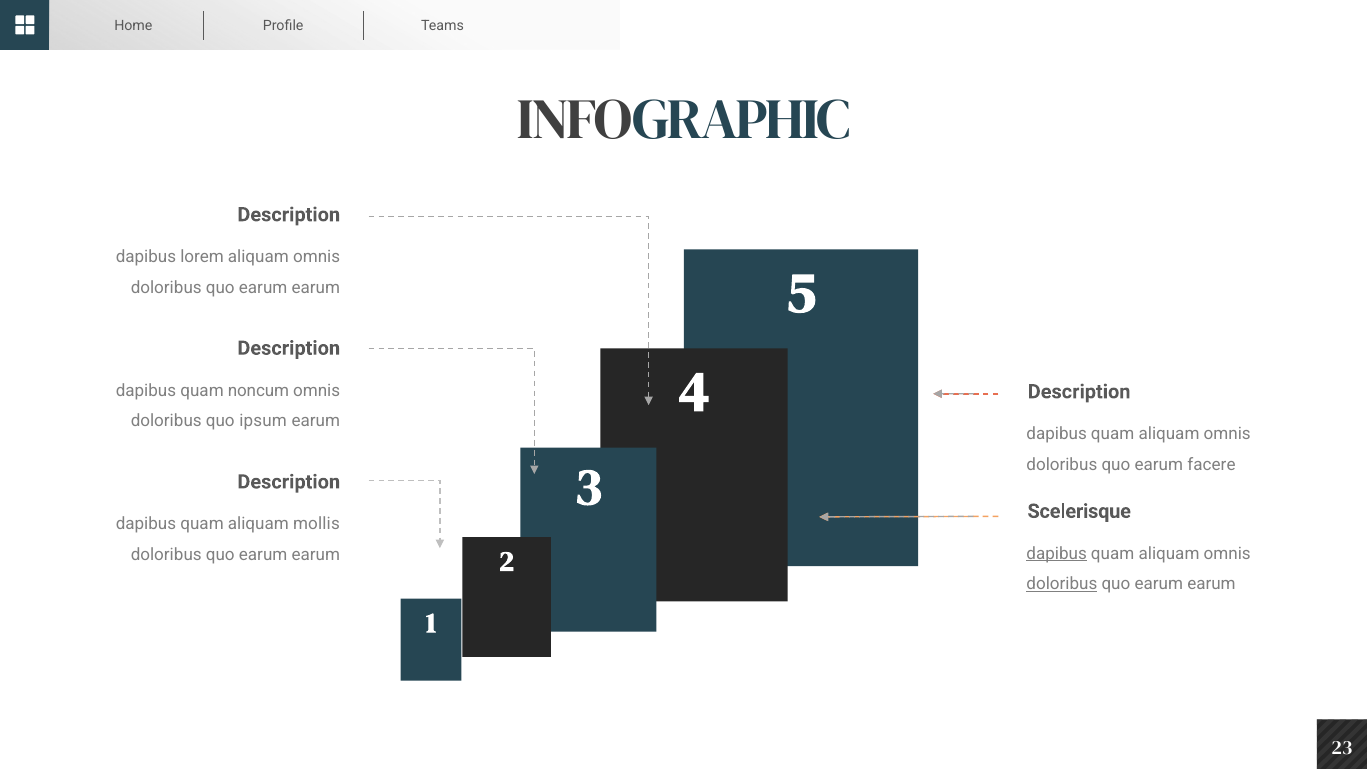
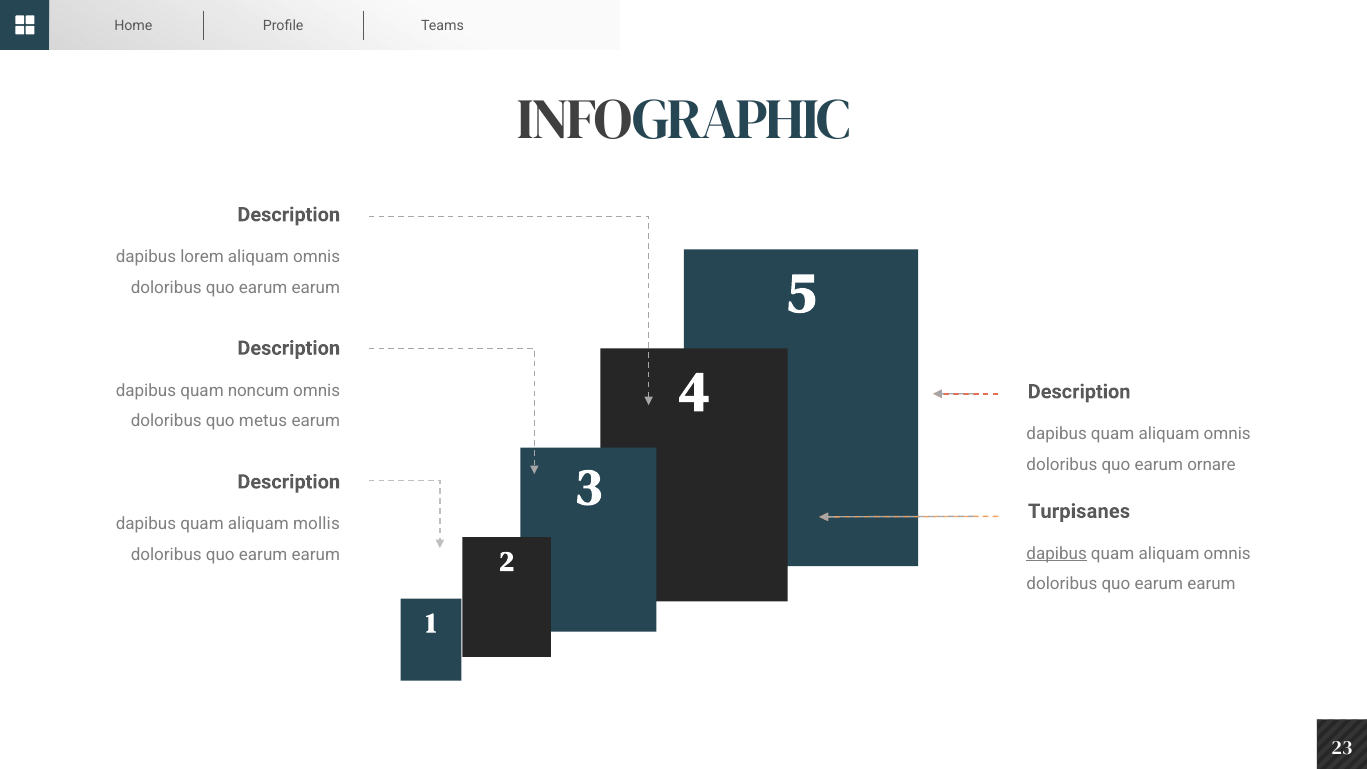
ipsum: ipsum -> metus (263, 421)
facere: facere -> ornare (1212, 465)
Scelerisque: Scelerisque -> Turpisanes (1079, 511)
doloribus underline: present -> none (1062, 584)
